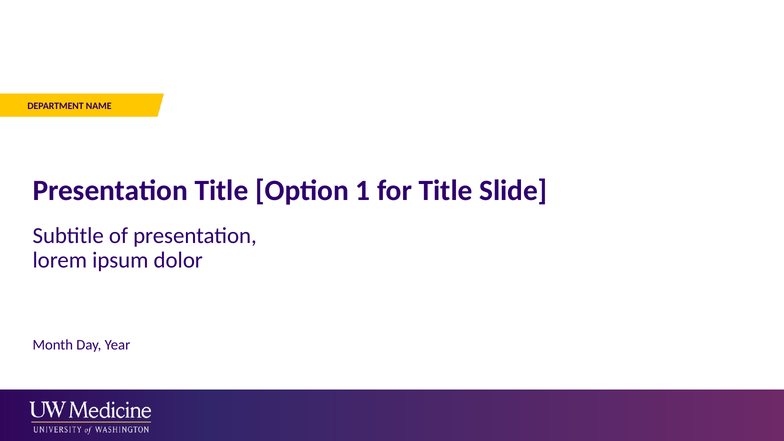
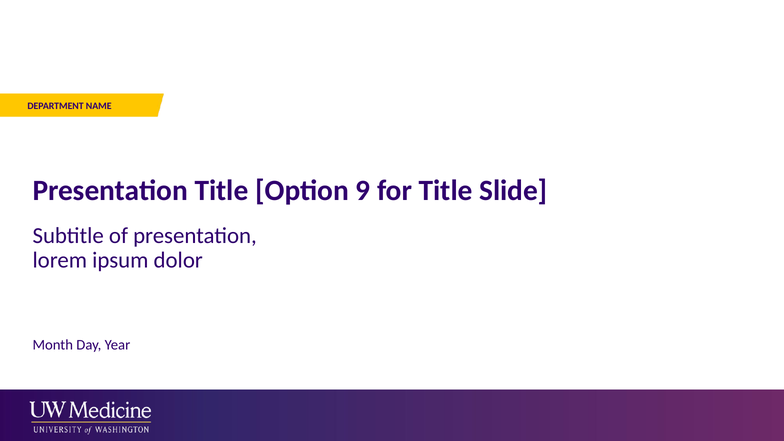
1: 1 -> 9 (363, 190)
